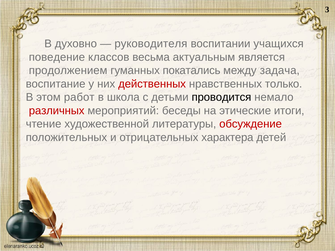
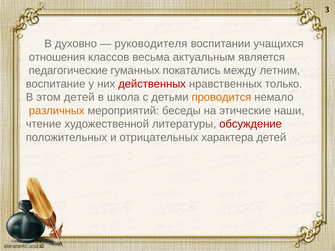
поведение: поведение -> отношения (57, 57)
продолжением: продолжением -> педагогические (68, 71)
задача: задача -> летним (280, 71)
этом работ: работ -> детей (79, 97)
проводится colour: black -> orange (221, 97)
различных colour: red -> orange (57, 111)
итоги: итоги -> наши (289, 111)
